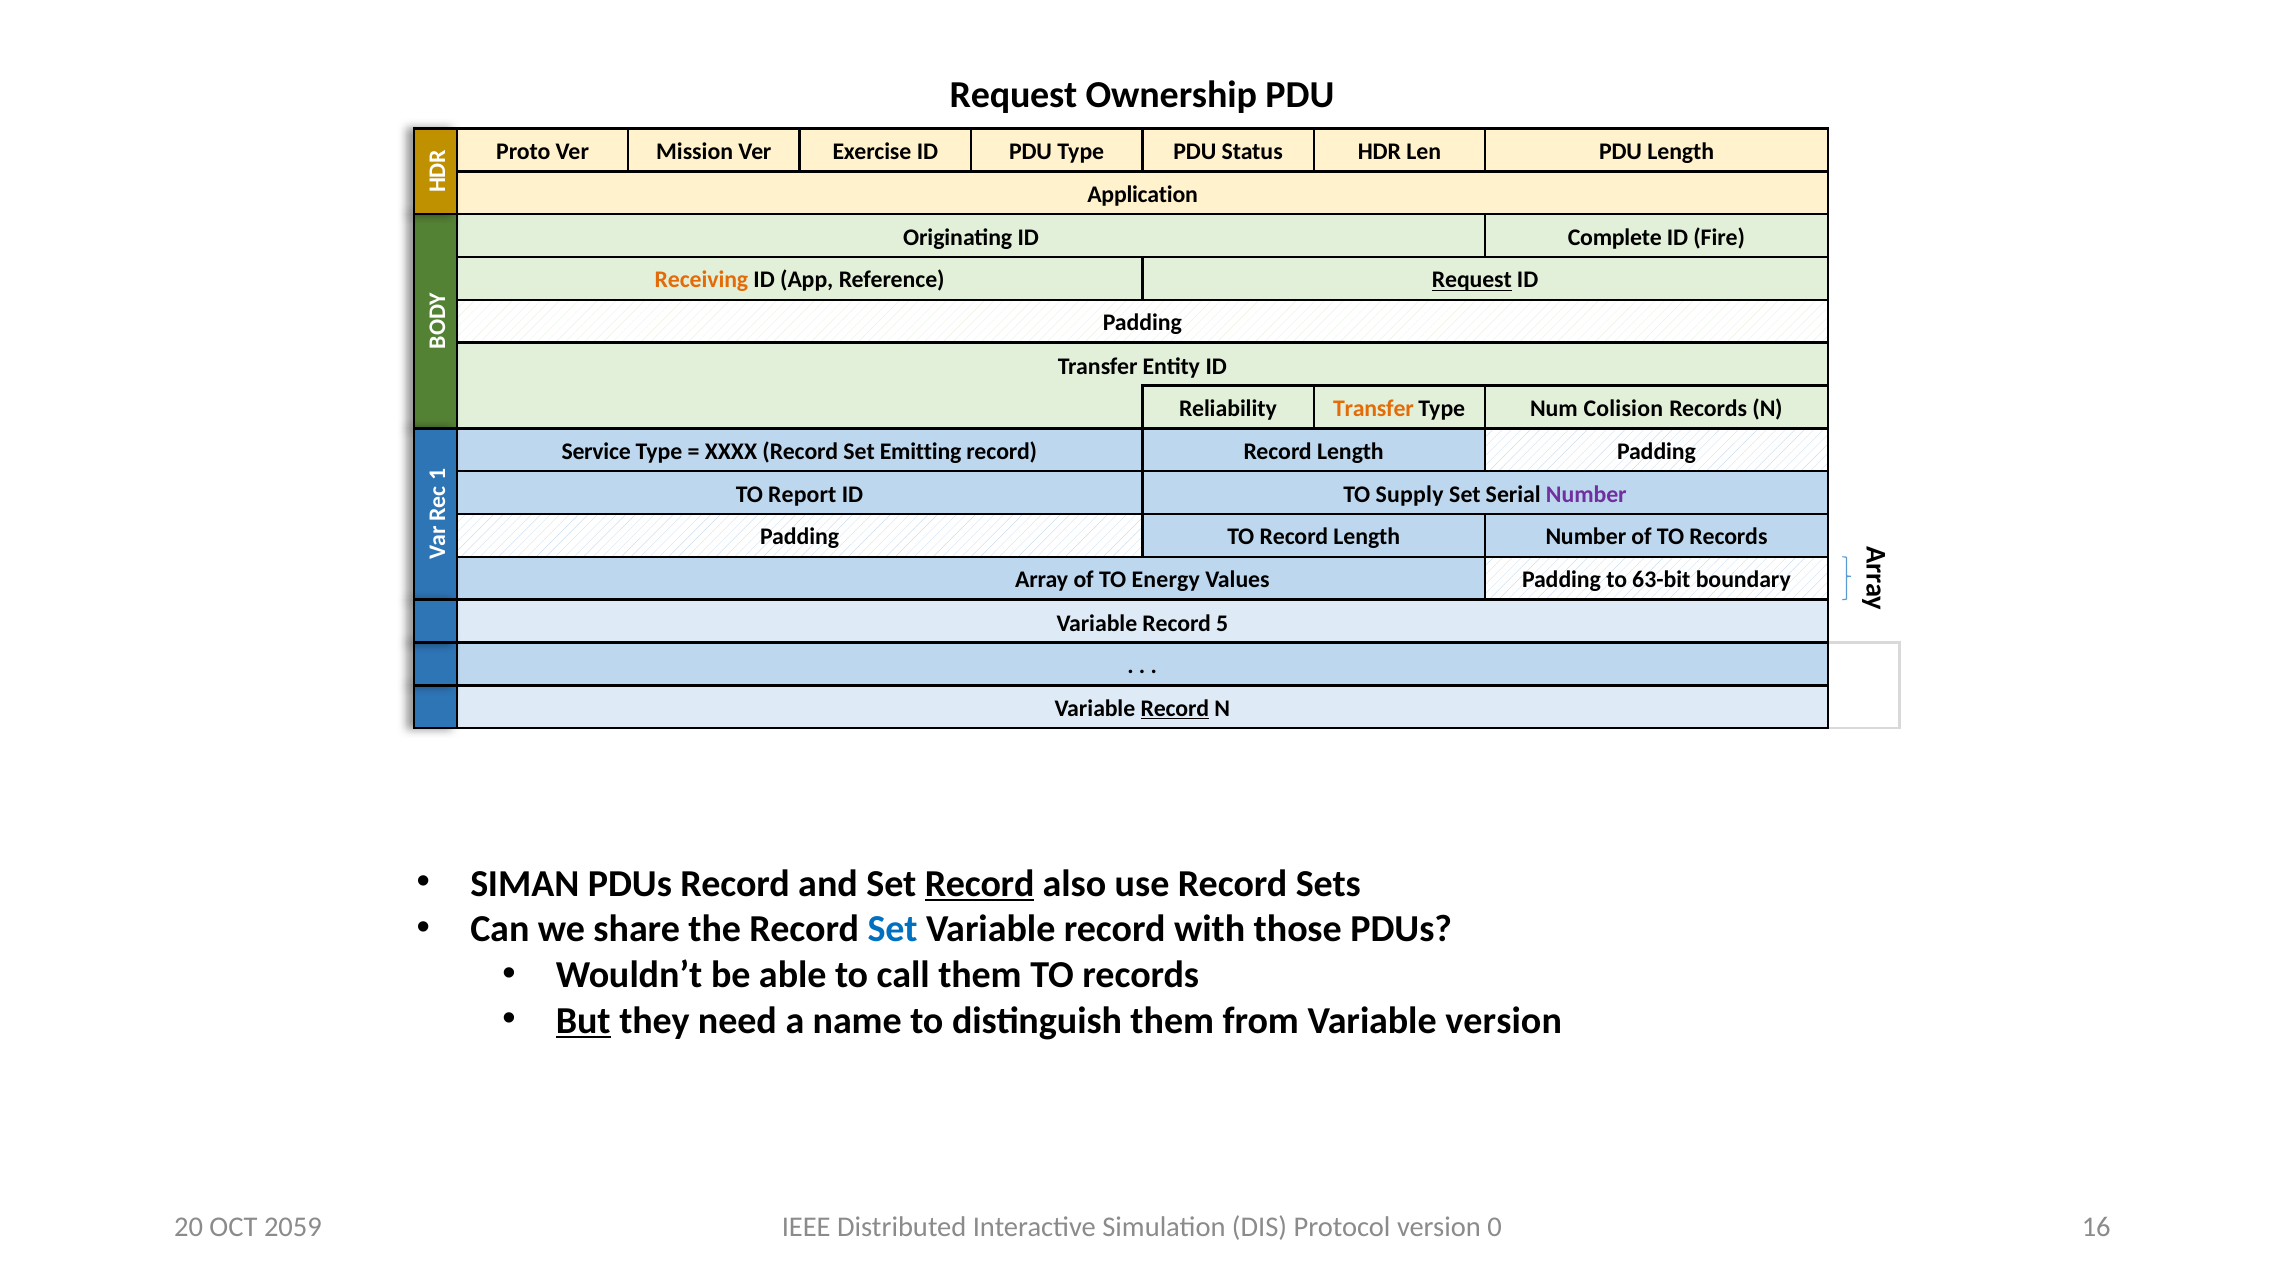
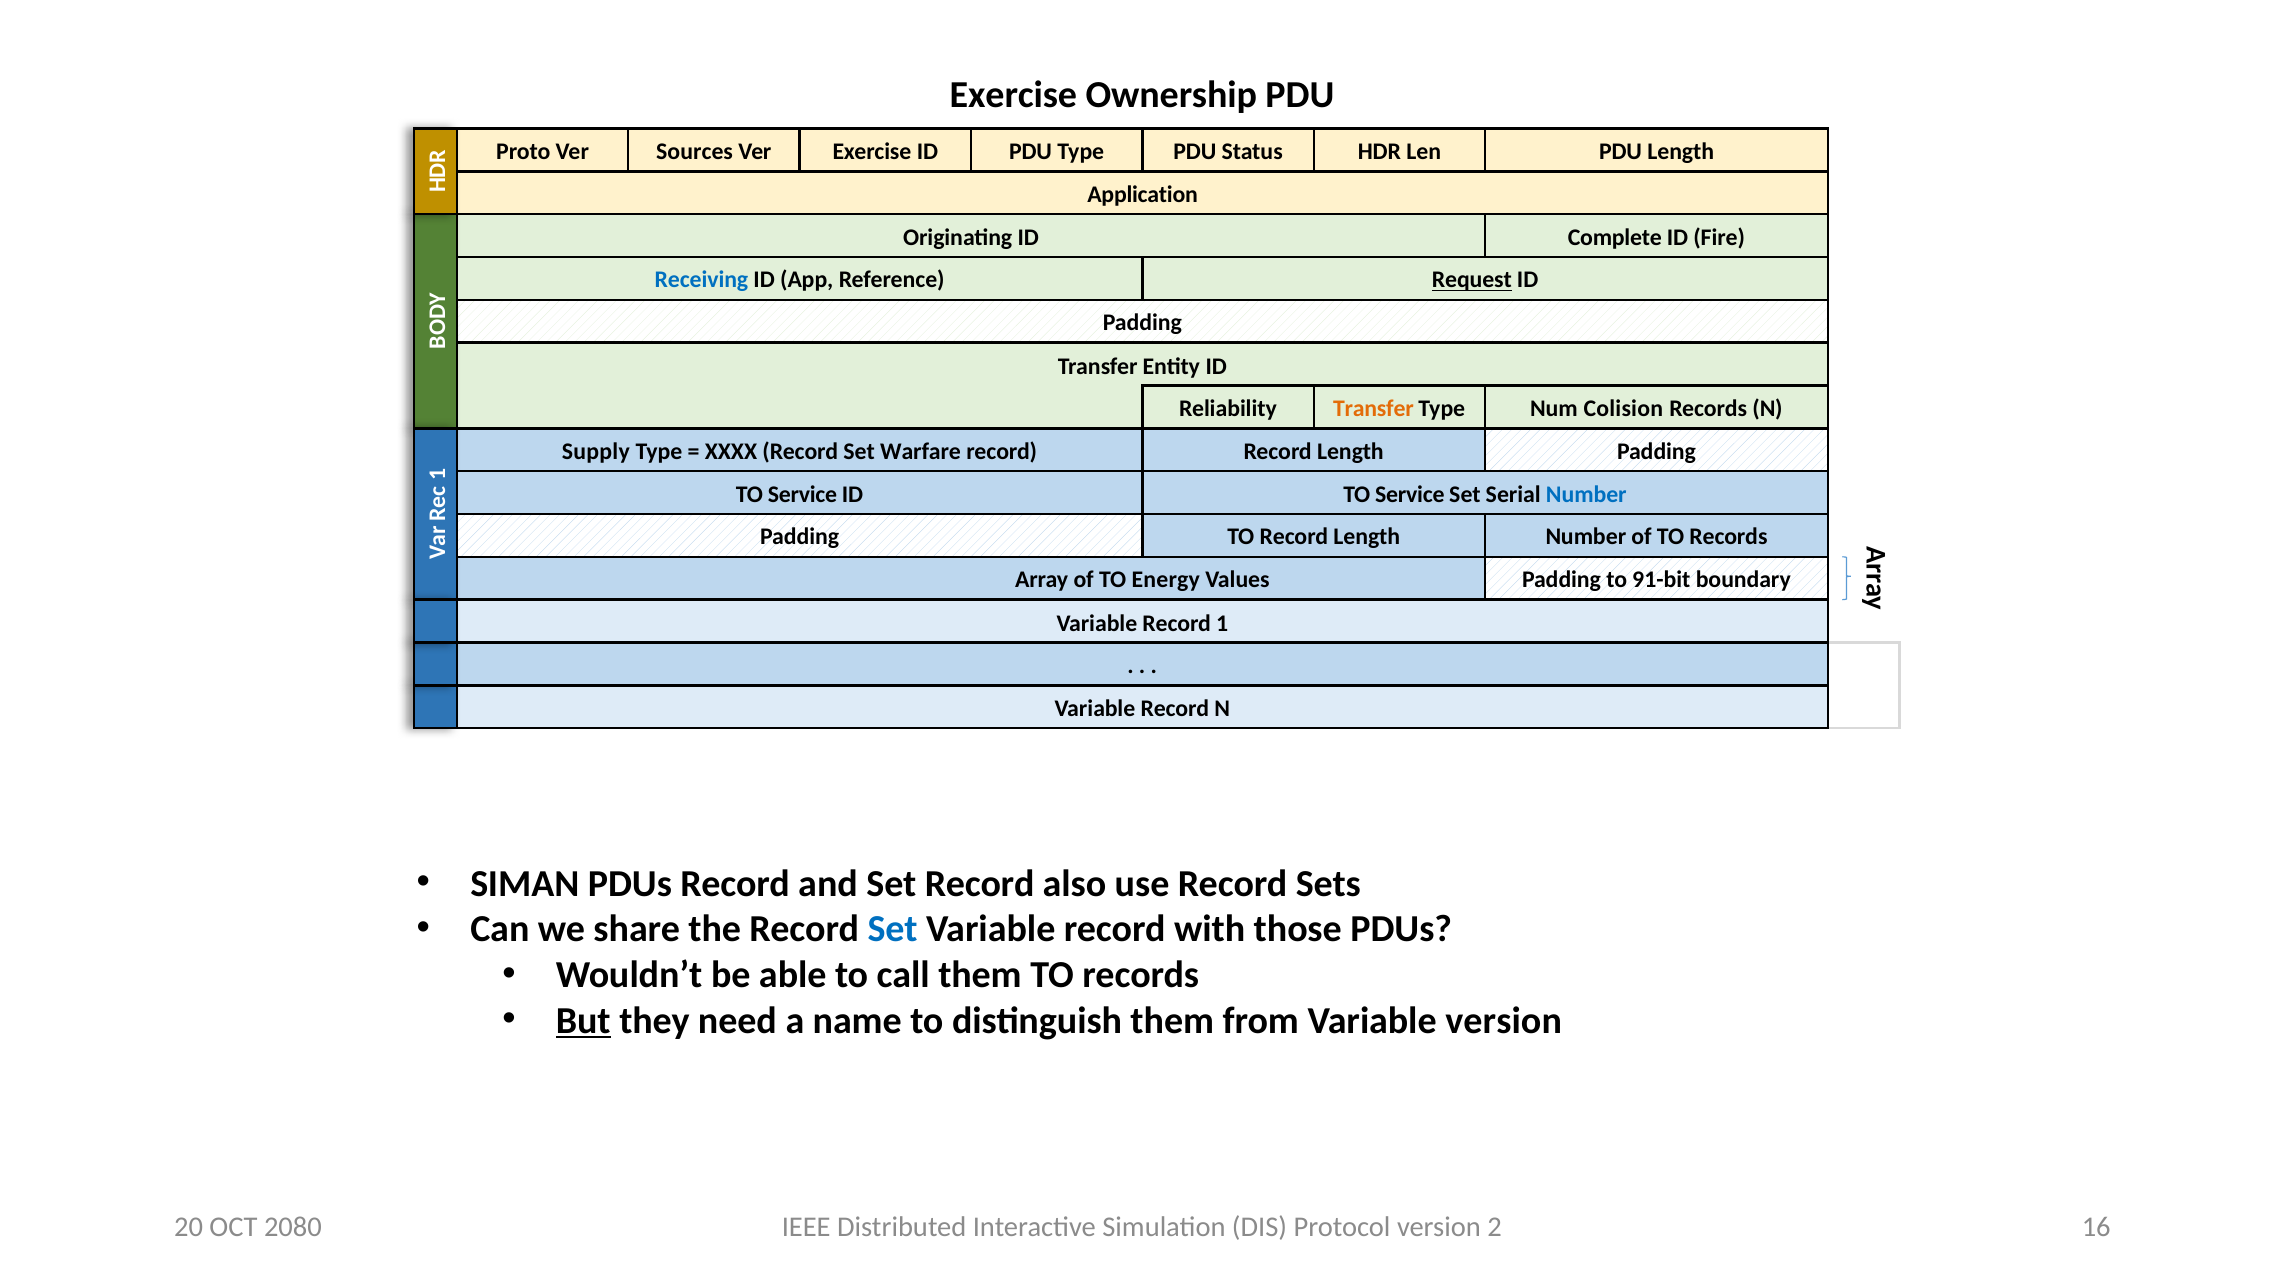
Request: Request -> Exercise (1013, 95)
Mission: Mission -> Sources (695, 152)
Receiving colour: orange -> blue (701, 280)
Service: Service -> Supply (596, 451)
Emitting: Emitting -> Warfare (920, 451)
Report: Report -> Service (803, 494)
ID TO Supply: Supply -> Service (1410, 494)
Number colour: purple -> blue (1586, 494)
63-bit: 63-bit -> 91-bit (1661, 580)
Record 5: 5 -> 1 (1222, 624)
Record underline: present -> none (1175, 709)
Record underline: present -> none (980, 884)
2059: 2059 -> 2080 (293, 1227)
0: 0 -> 2 (1495, 1227)
